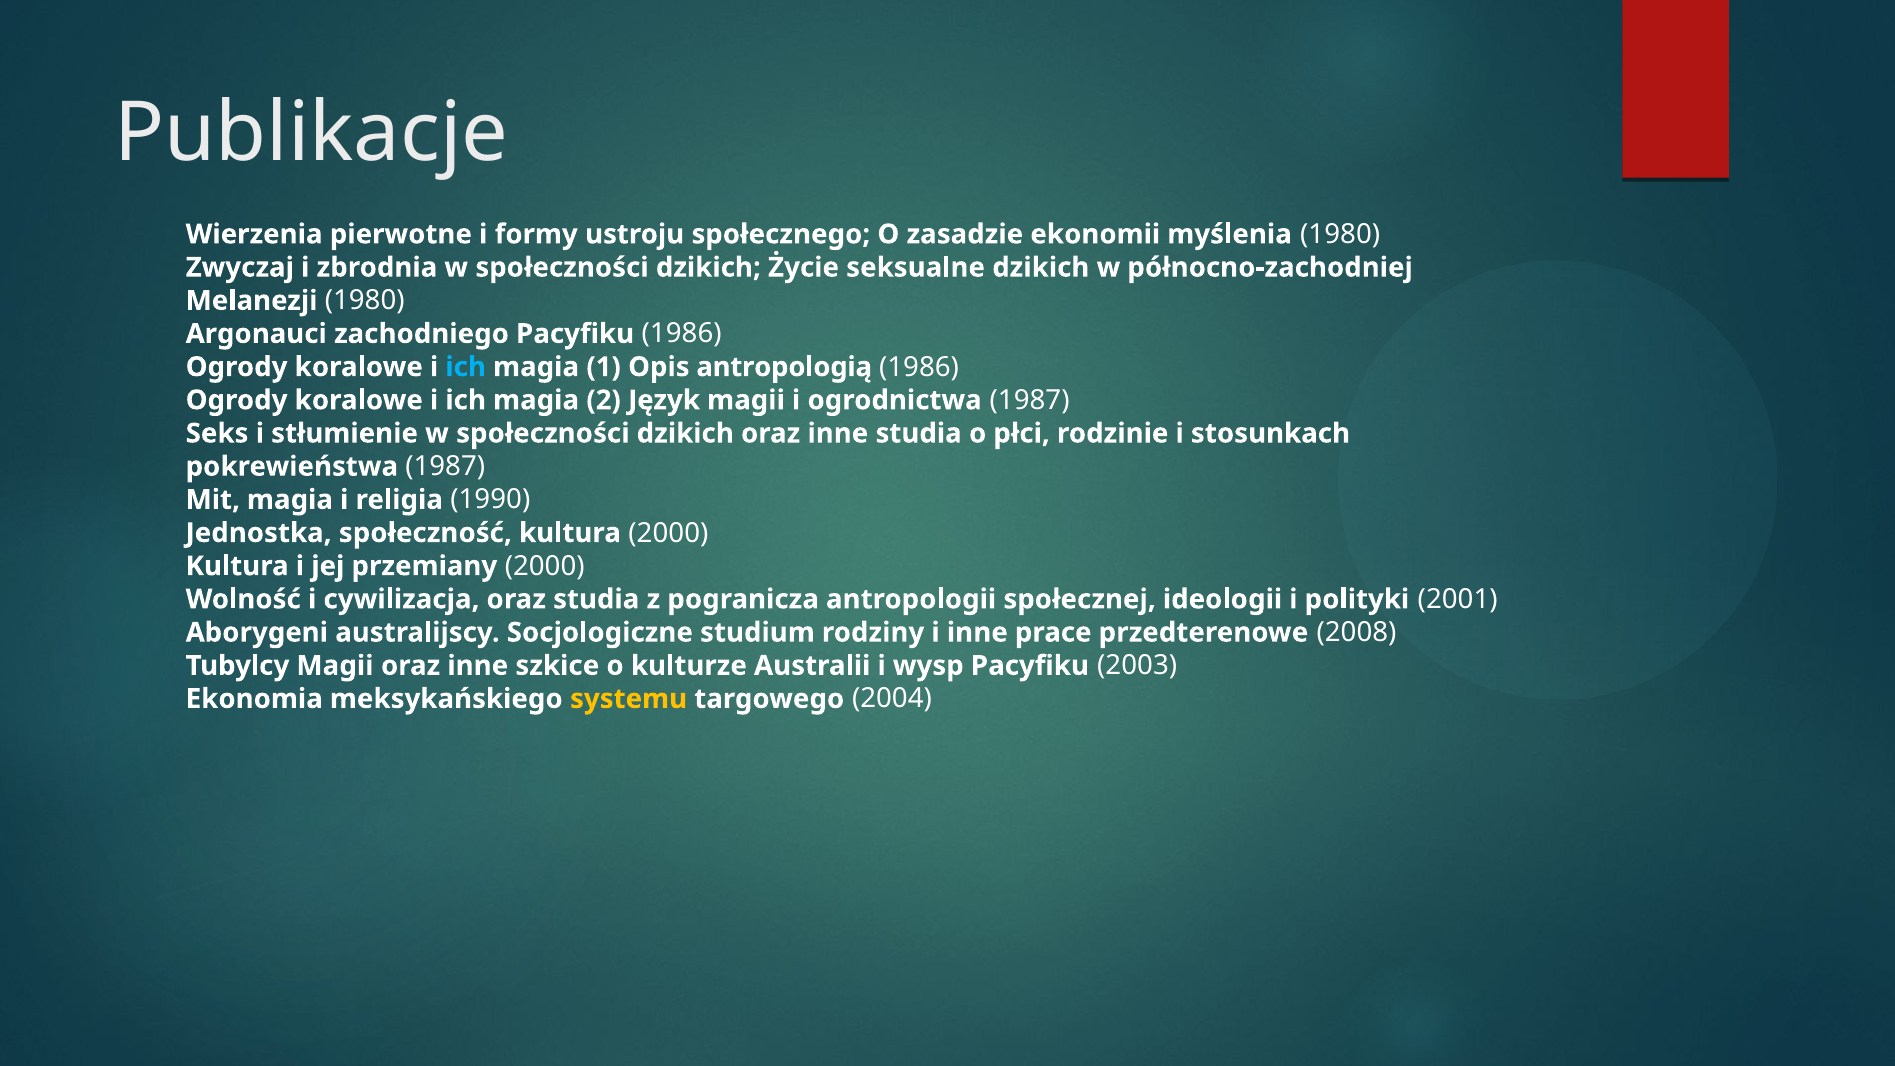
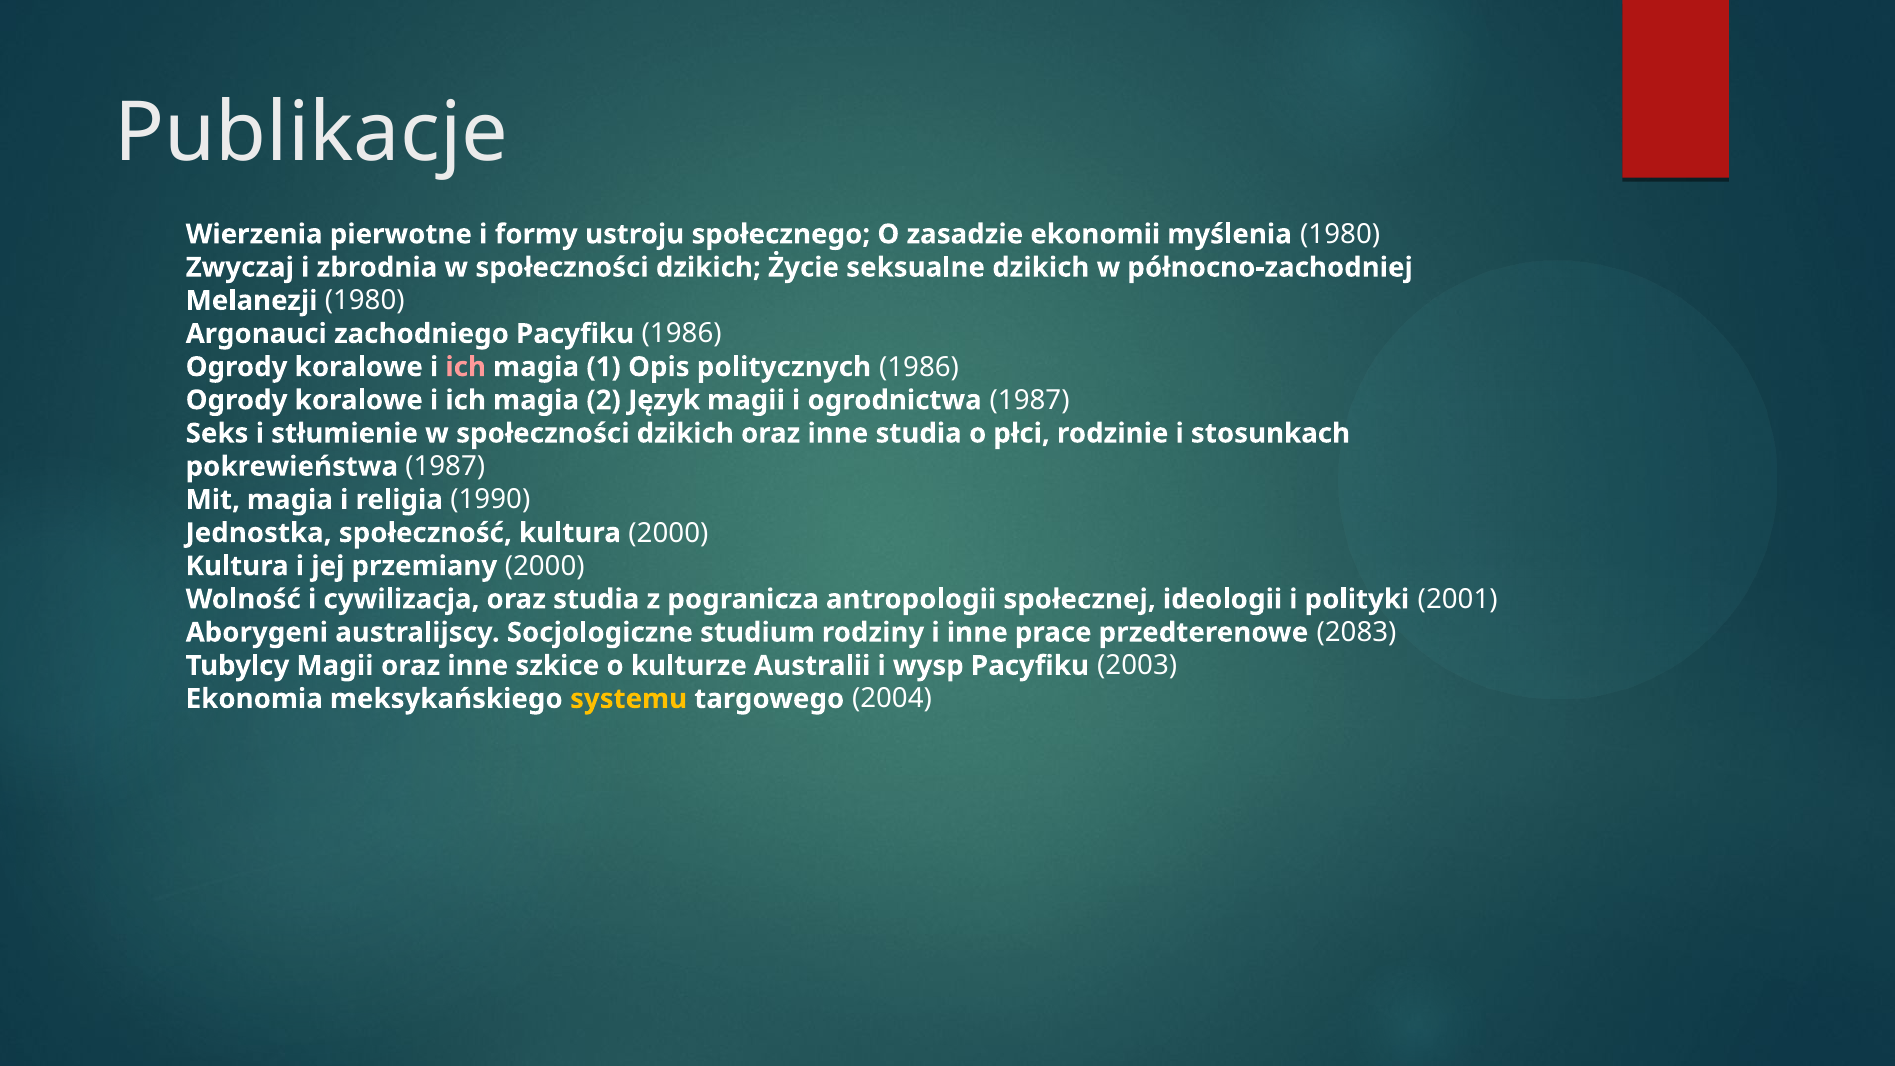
ich colour: light blue -> pink (466, 367)
antropologią: antropologią -> politycznych (784, 367)
2008: 2008 -> 2083 (1357, 632)
